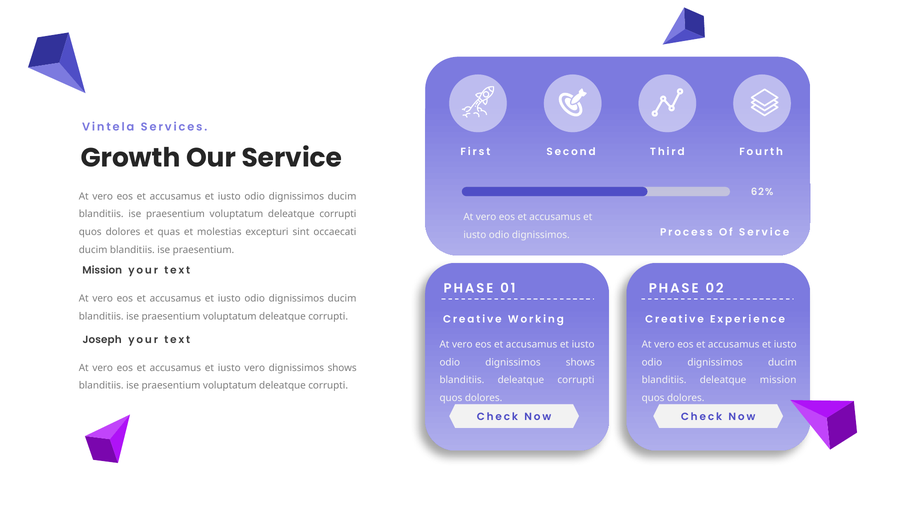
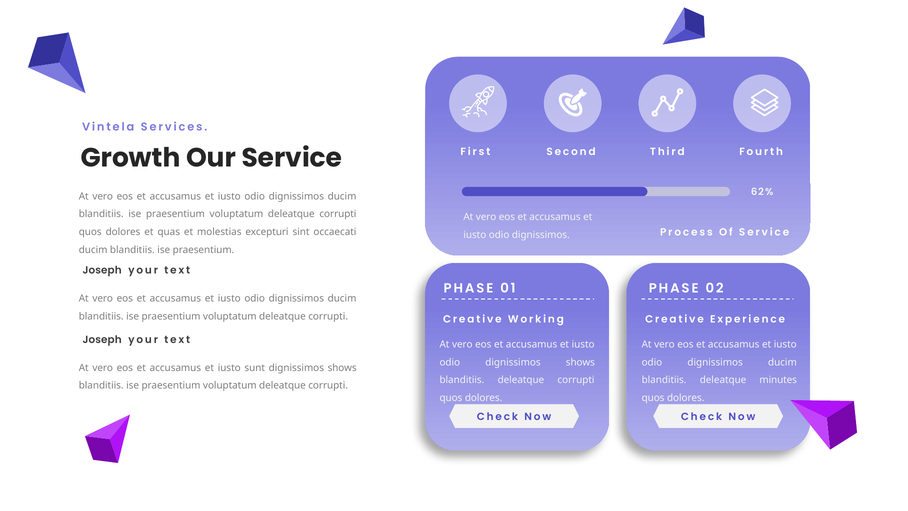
Mission: Mission -> Joseph (102, 270)
iusto vero: vero -> sunt (255, 368)
deleatque mission: mission -> minutes (778, 380)
